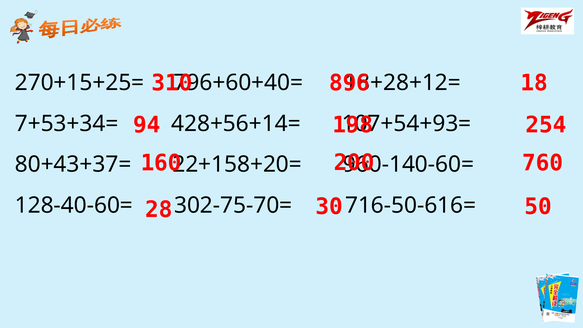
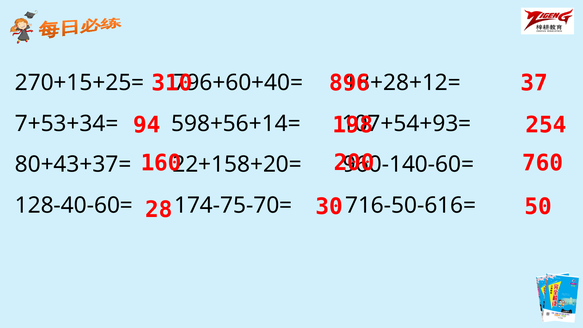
18: 18 -> 37 (534, 83)
428+56+14=: 428+56+14= -> 598+56+14= (236, 124)
302-75-70=: 302-75-70= -> 174-75-70= (233, 205)
